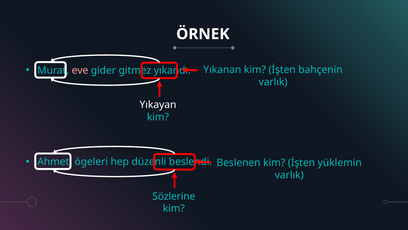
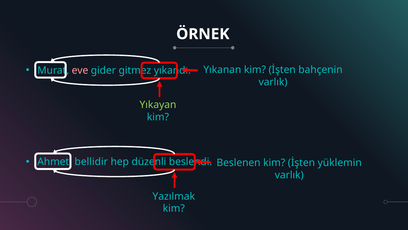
Yıkayan colour: white -> light green (158, 105)
ögeleri: ögeleri -> bellidir (91, 162)
Sözlerine: Sözlerine -> Yazılmak (174, 196)
